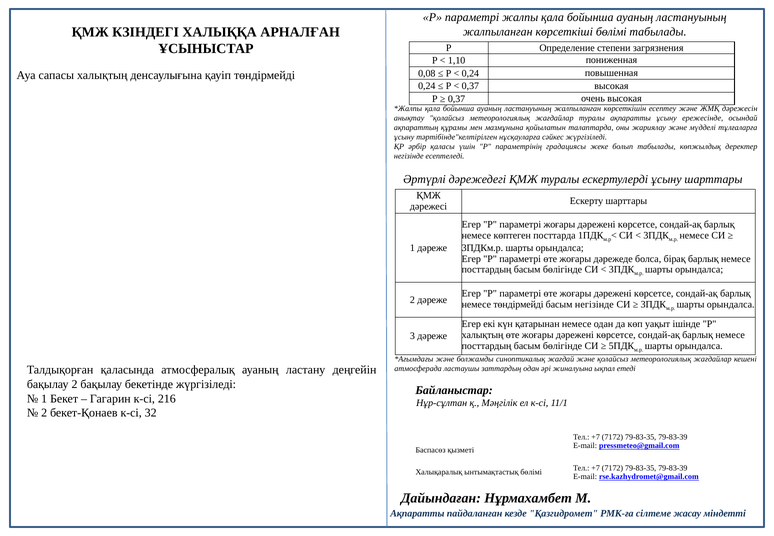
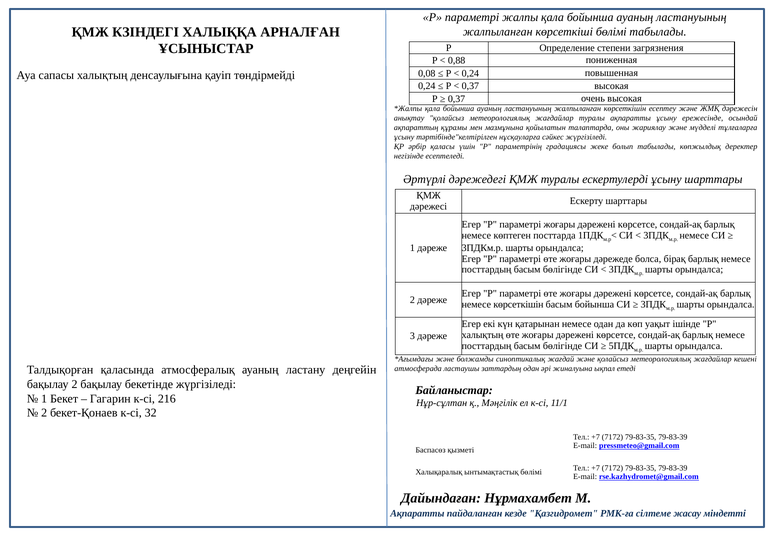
1,10: 1,10 -> 0,88 (457, 61)
немесе төндірмейді: төндірмейді -> көрсеткішін (518, 304)
басым негізінде: негізінде -> бойынша (594, 304)
